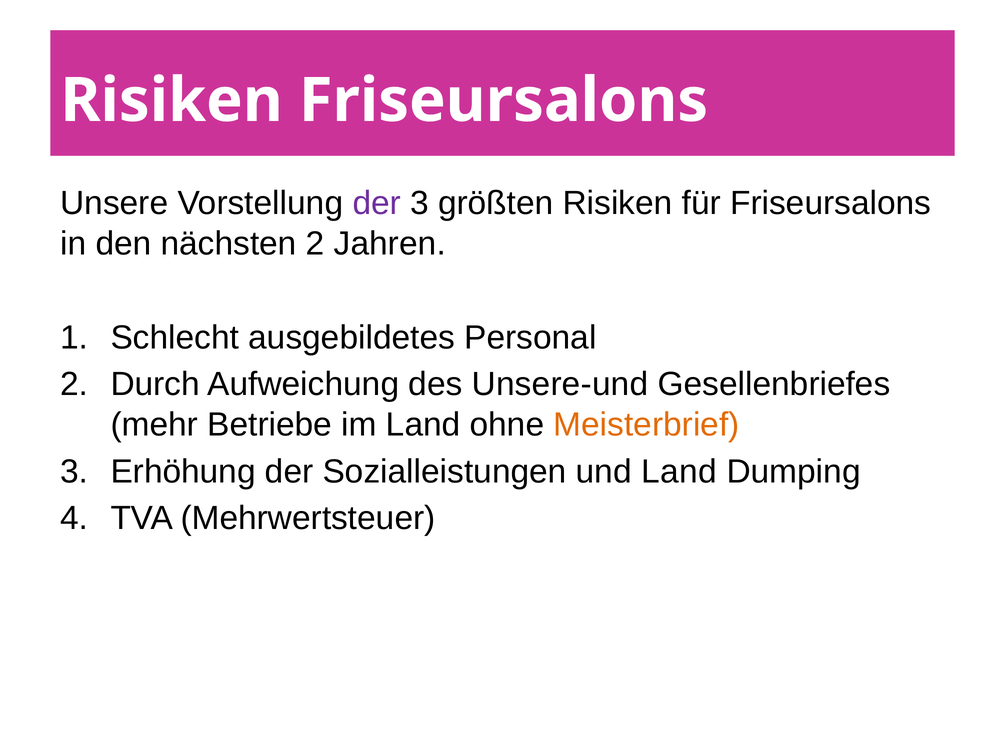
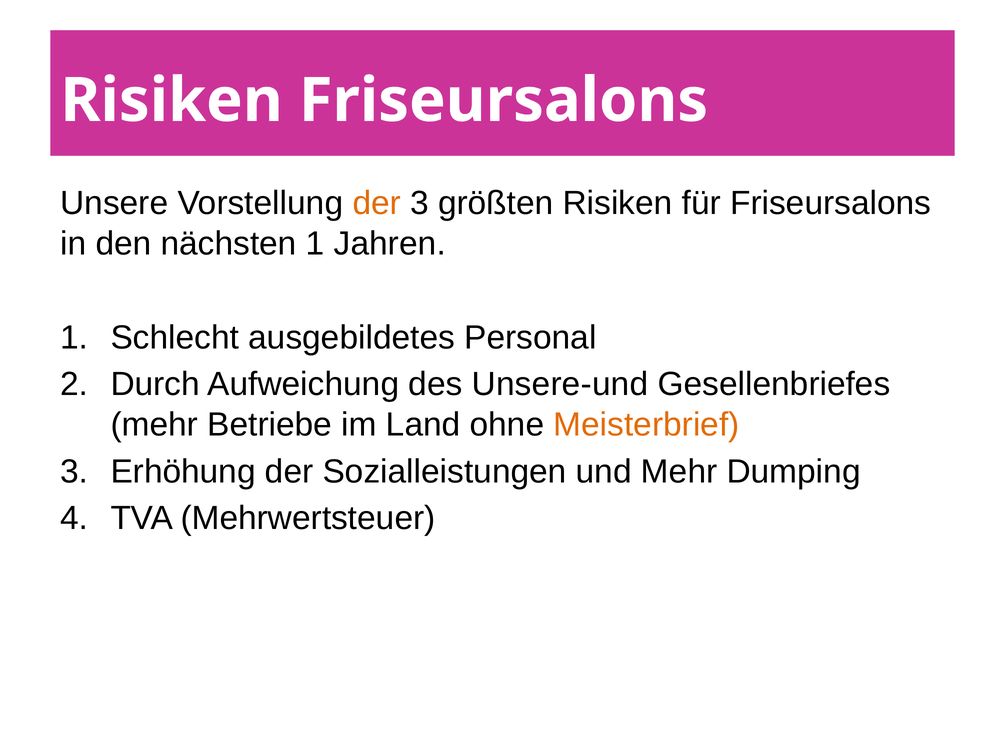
der colour: purple -> orange (377, 203)
nächsten 2: 2 -> 1 (315, 244)
und Land: Land -> Mehr (679, 471)
